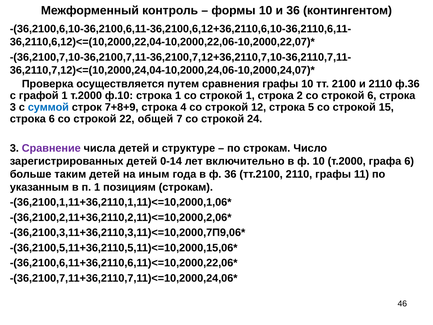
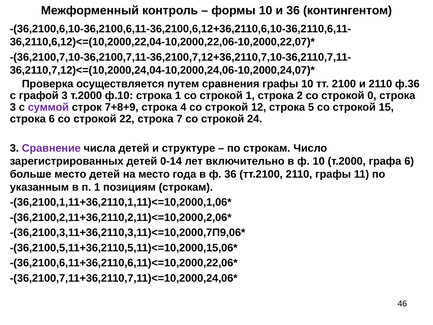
графой 1: 1 -> 3 (65, 96)
строкой 6: 6 -> 0 (372, 96)
суммой colour: blue -> purple (48, 107)
общей: общей -> cтрока (155, 119)
больше таким: таким -> место (70, 174)
на иным: иным -> место (154, 174)
